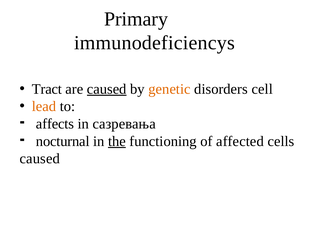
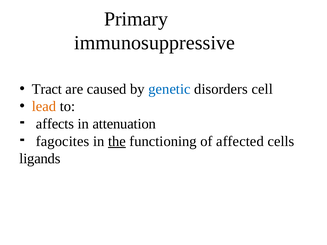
immunodeficiencys: immunodeficiencys -> immunosuppressive (155, 43)
caused underline: present -> none (107, 89)
genetic colour: orange -> blue (169, 89)
сазревања: сазревања -> attenuation (124, 124)
nocturnal: nocturnal -> fagocites (63, 141)
caused: caused -> ligands (40, 159)
